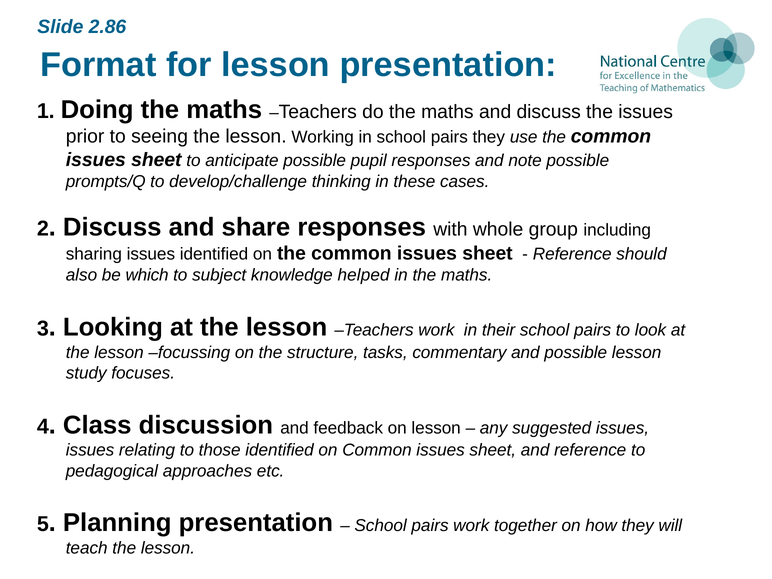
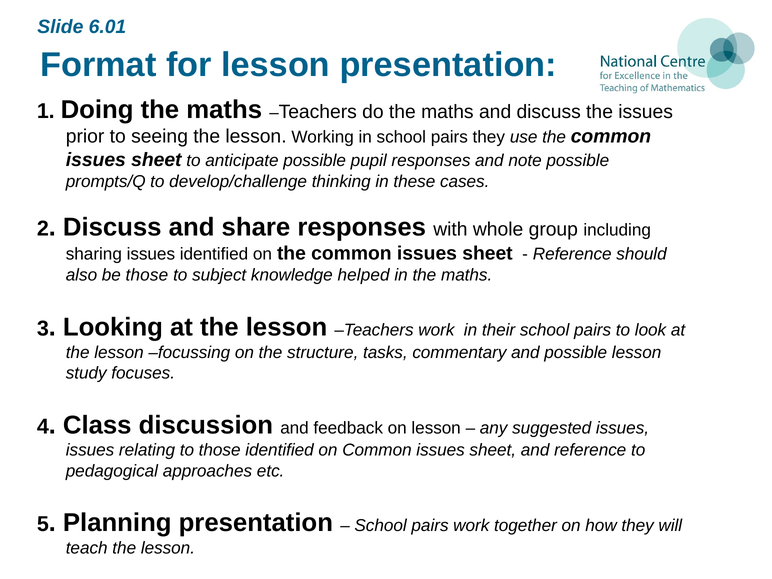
2.86: 2.86 -> 6.01 (107, 27)
be which: which -> those (147, 275)
